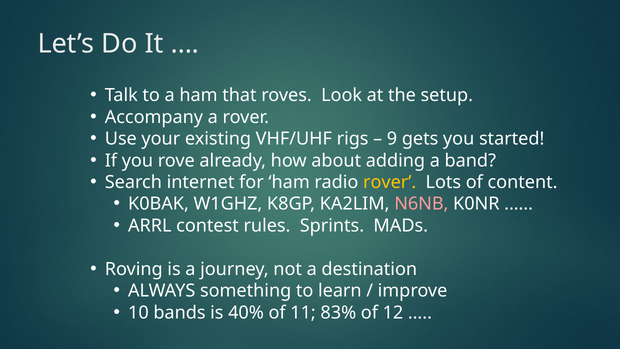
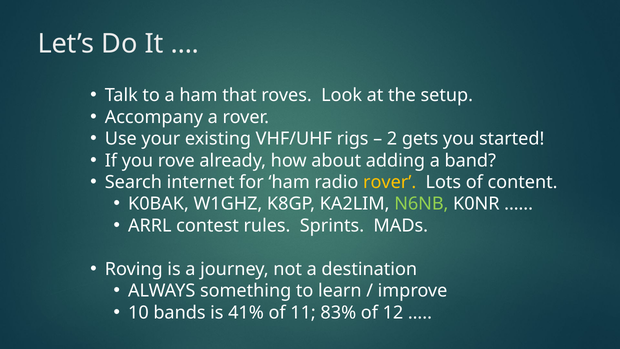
9: 9 -> 2 (392, 139)
N6NB colour: pink -> light green (421, 204)
40%: 40% -> 41% (246, 312)
